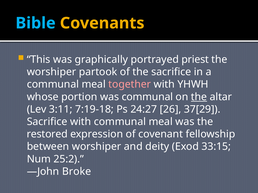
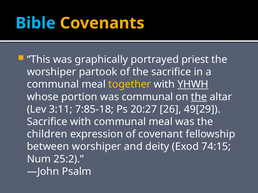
together colour: pink -> yellow (130, 85)
YHWH underline: none -> present (193, 85)
7:19-18: 7:19-18 -> 7:85-18 (94, 110)
24:27: 24:27 -> 20:27 (144, 110)
37[29: 37[29 -> 49[29 (202, 110)
restored: restored -> children (47, 134)
33:15: 33:15 -> 74:15 (216, 147)
Broke: Broke -> Psalm (77, 172)
